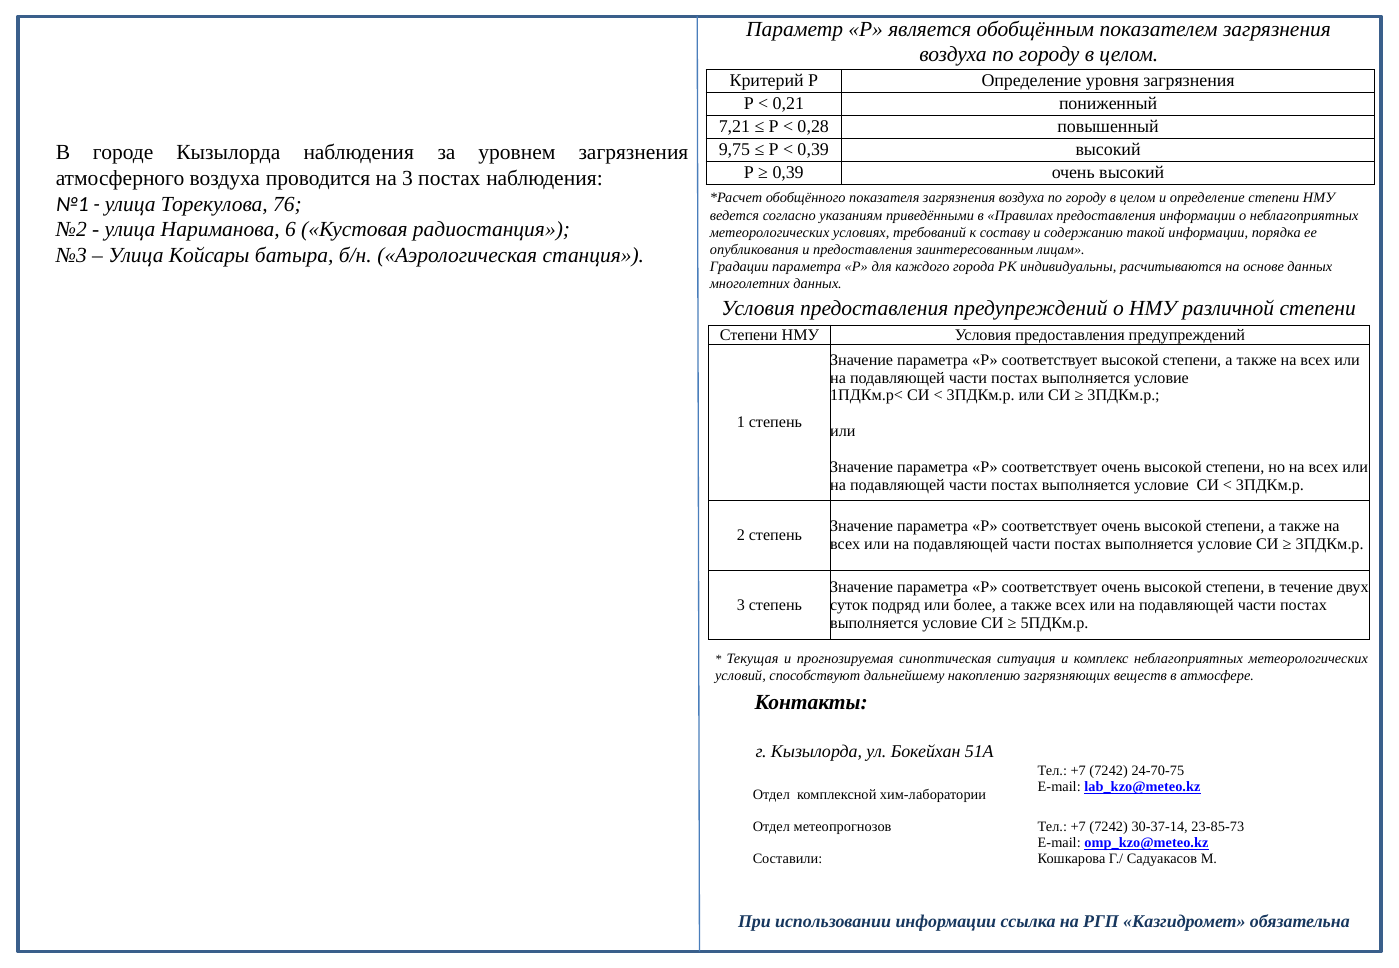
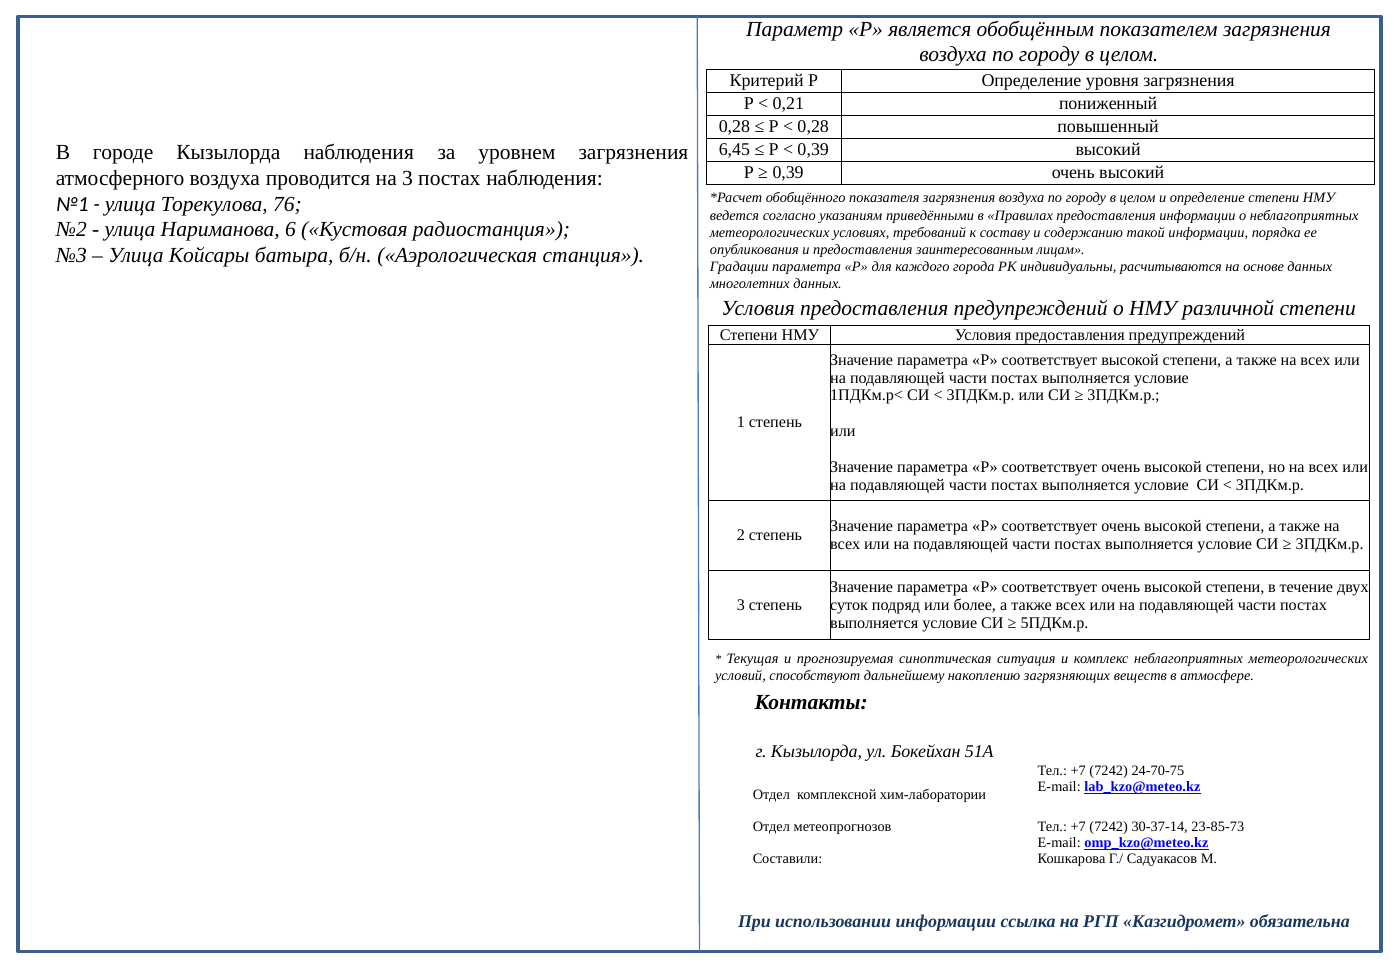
7,21: 7,21 -> 0,28 (734, 127)
9,75: 9,75 -> 6,45 (734, 150)
